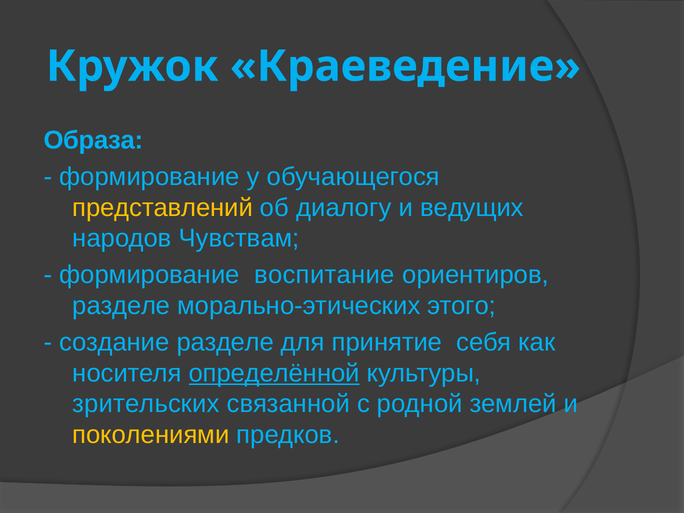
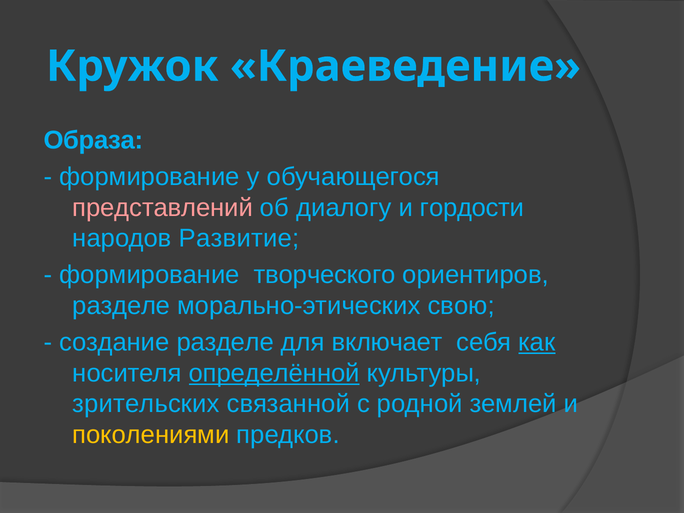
представлений colour: yellow -> pink (163, 208)
ведущих: ведущих -> гордости (472, 208)
Чувствам: Чувствам -> Развитие (239, 238)
воспитание: воспитание -> творческого (325, 275)
этого: этого -> свою (461, 306)
принятие: принятие -> включает (387, 342)
как underline: none -> present (537, 342)
